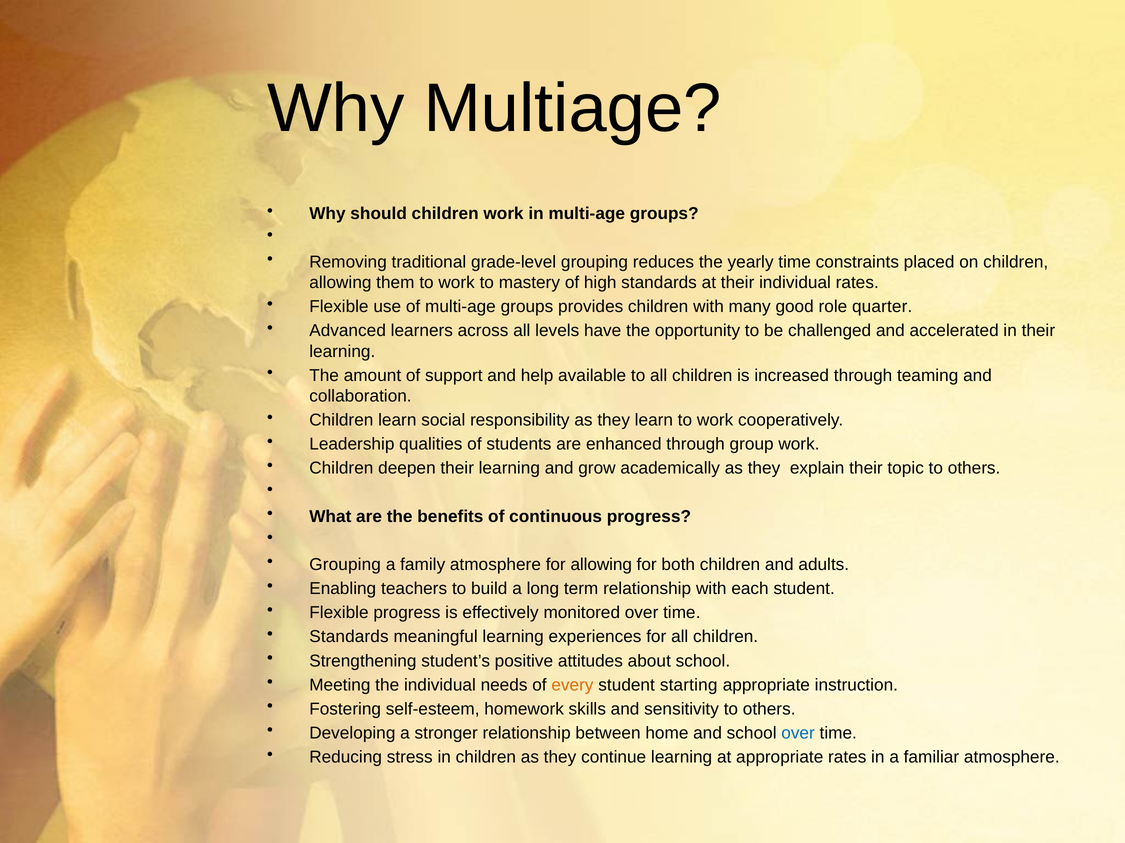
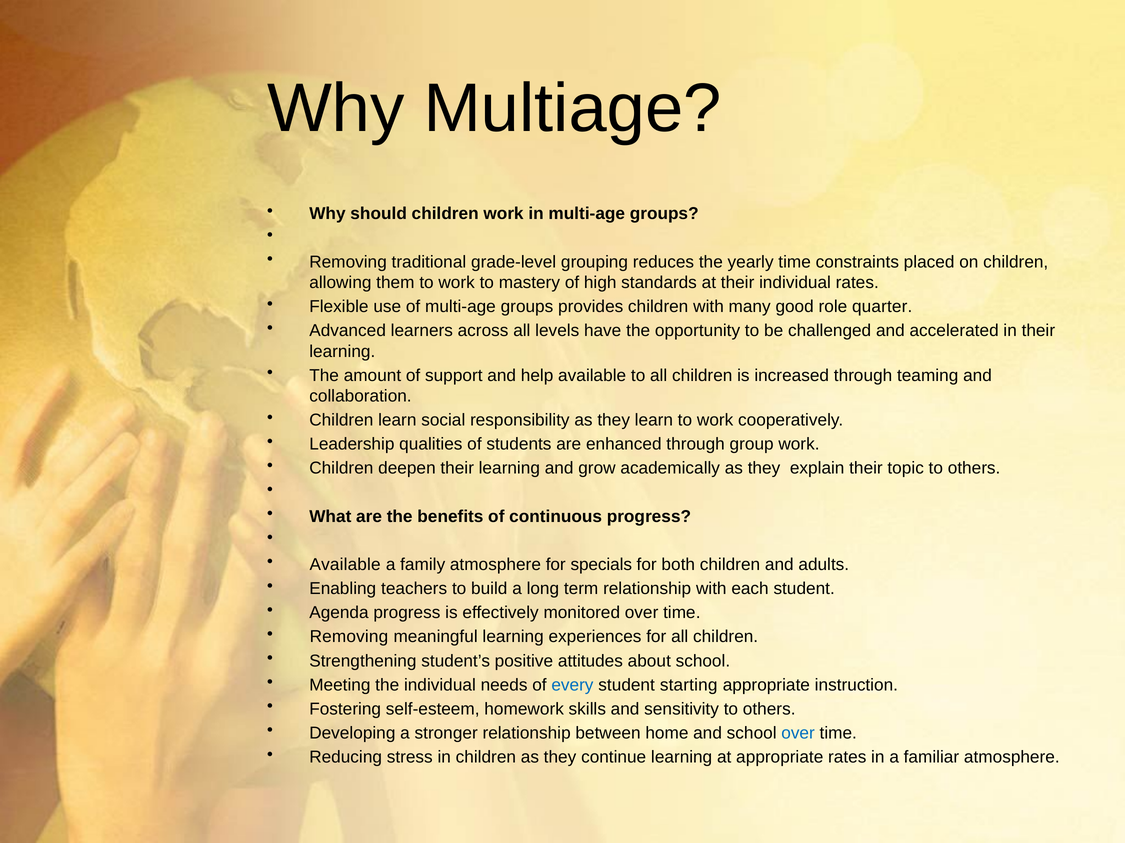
Grouping: Grouping -> Available (345, 565)
for allowing: allowing -> specials (601, 565)
Flexible: Flexible -> Agenda (339, 613)
Standards: Standards -> Removing (349, 637)
every colour: orange -> blue (572, 686)
